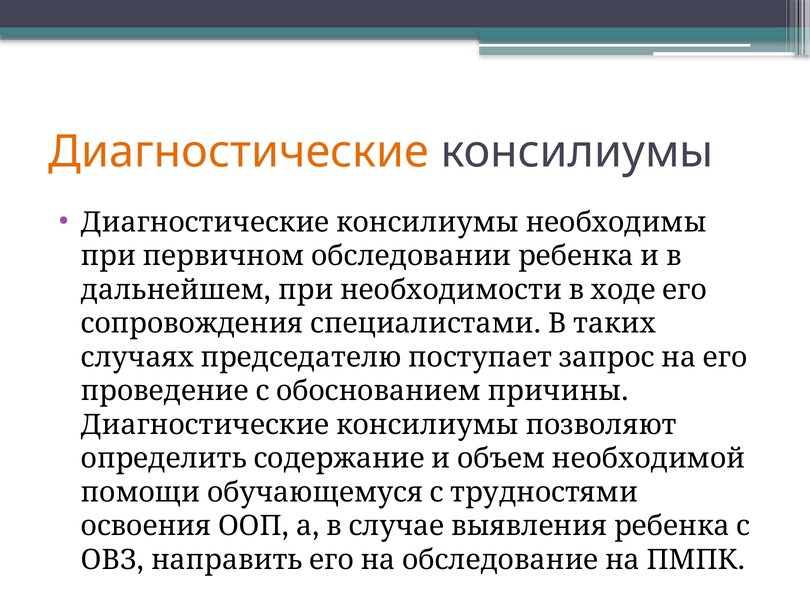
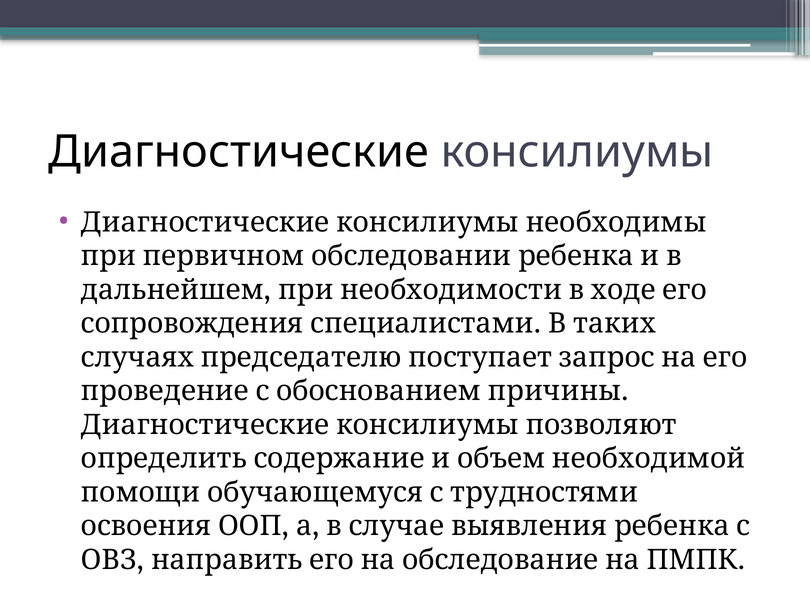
Диагностические colour: orange -> black (239, 152)
